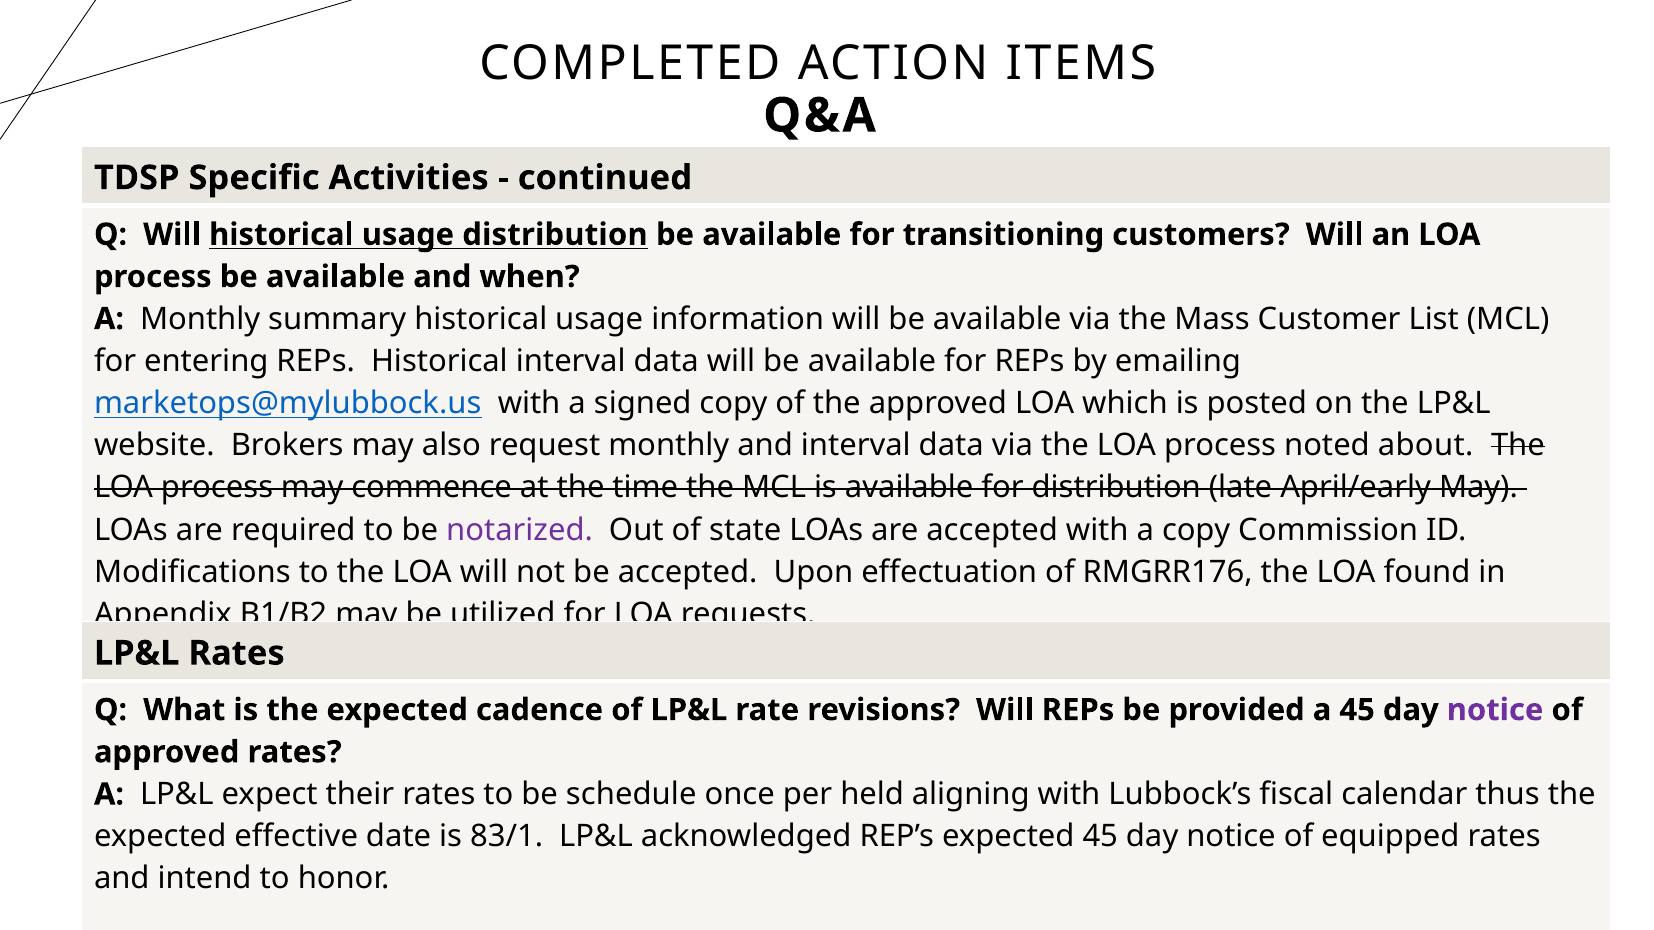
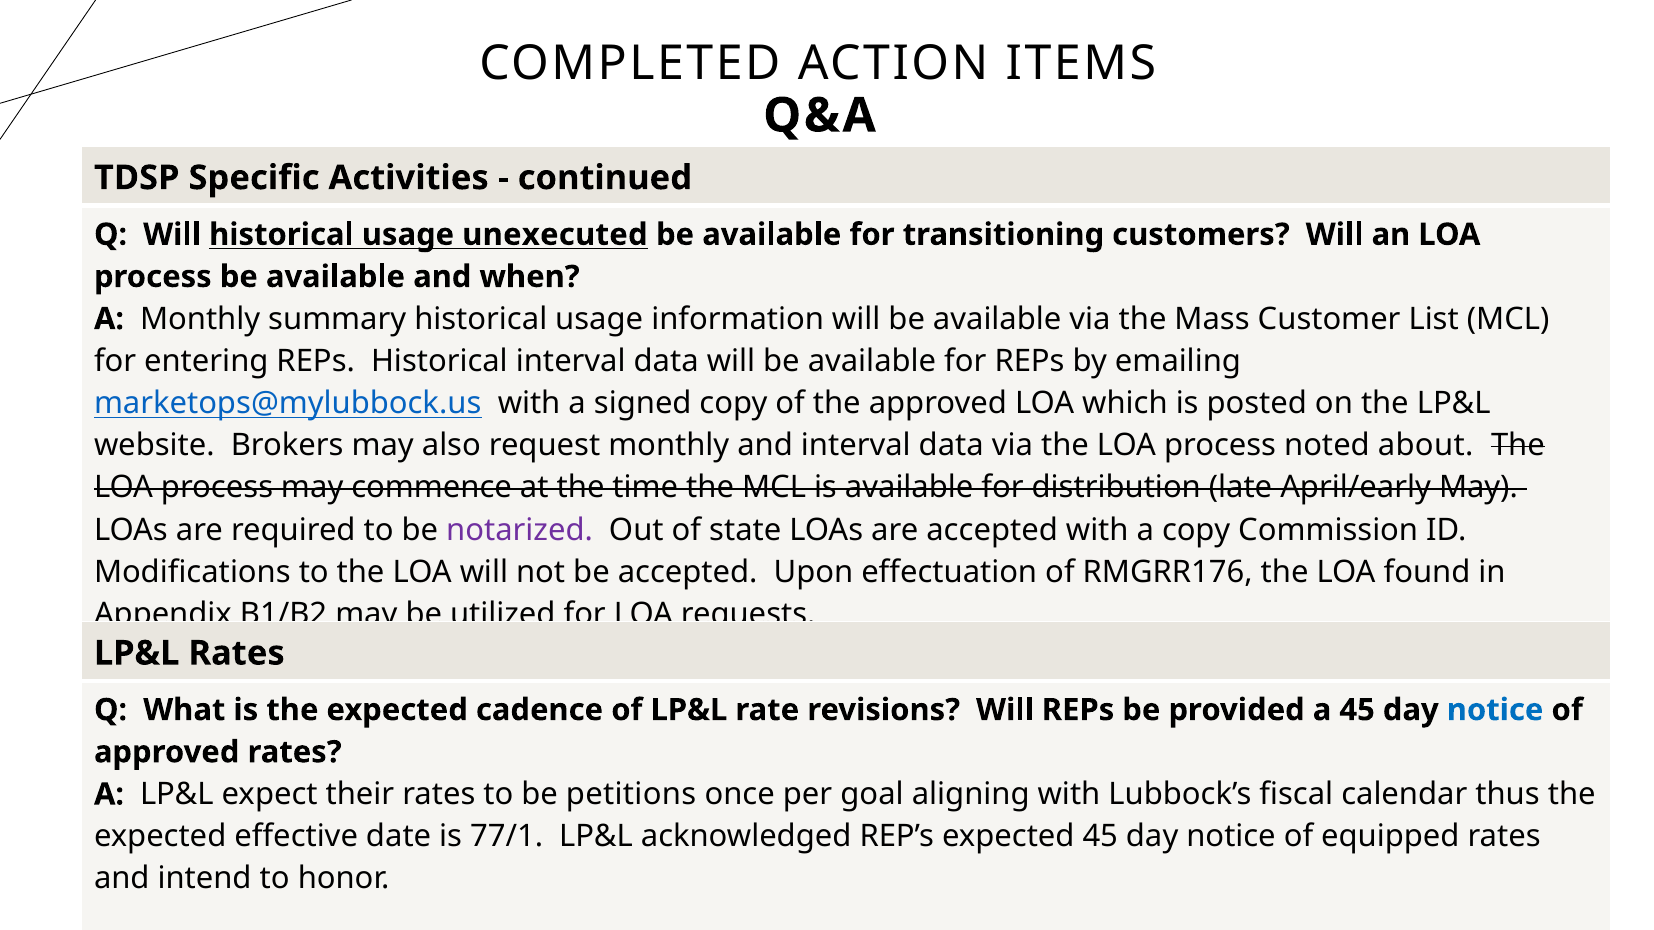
usage distribution: distribution -> unexecuted (555, 235)
notice colour: purple -> blue (1495, 710)
schedule: schedule -> petitions (631, 795)
held: held -> goal (872, 795)
83/1: 83/1 -> 77/1 (507, 837)
